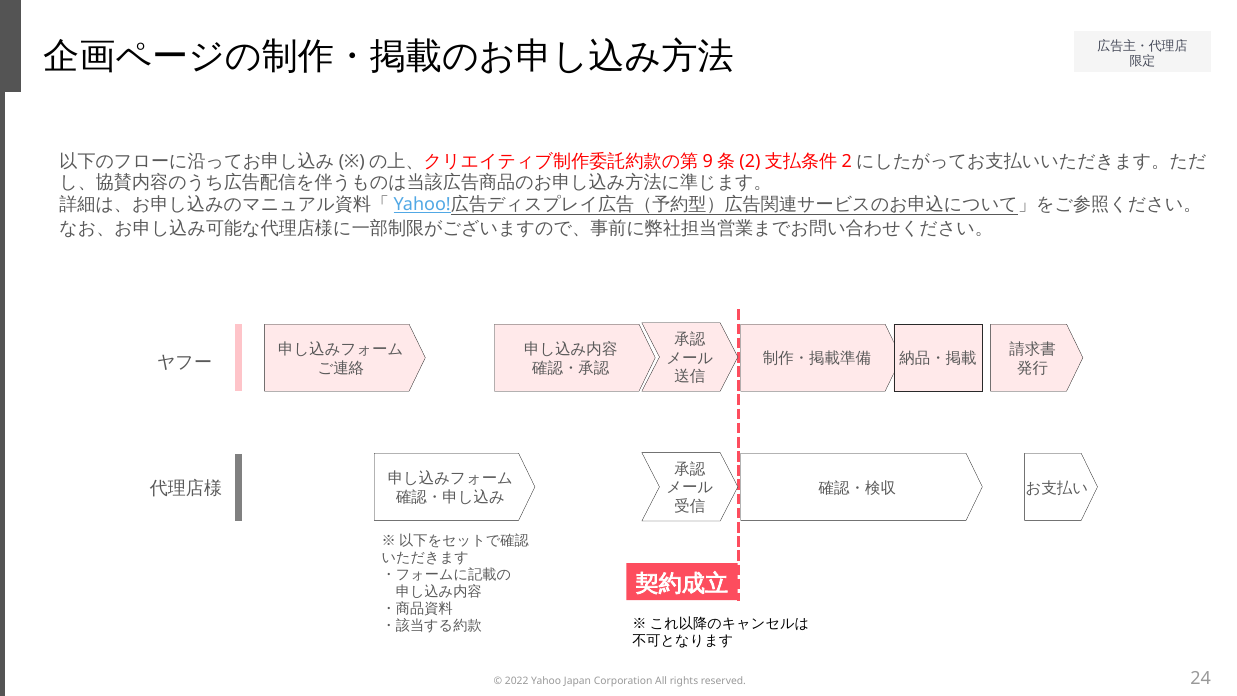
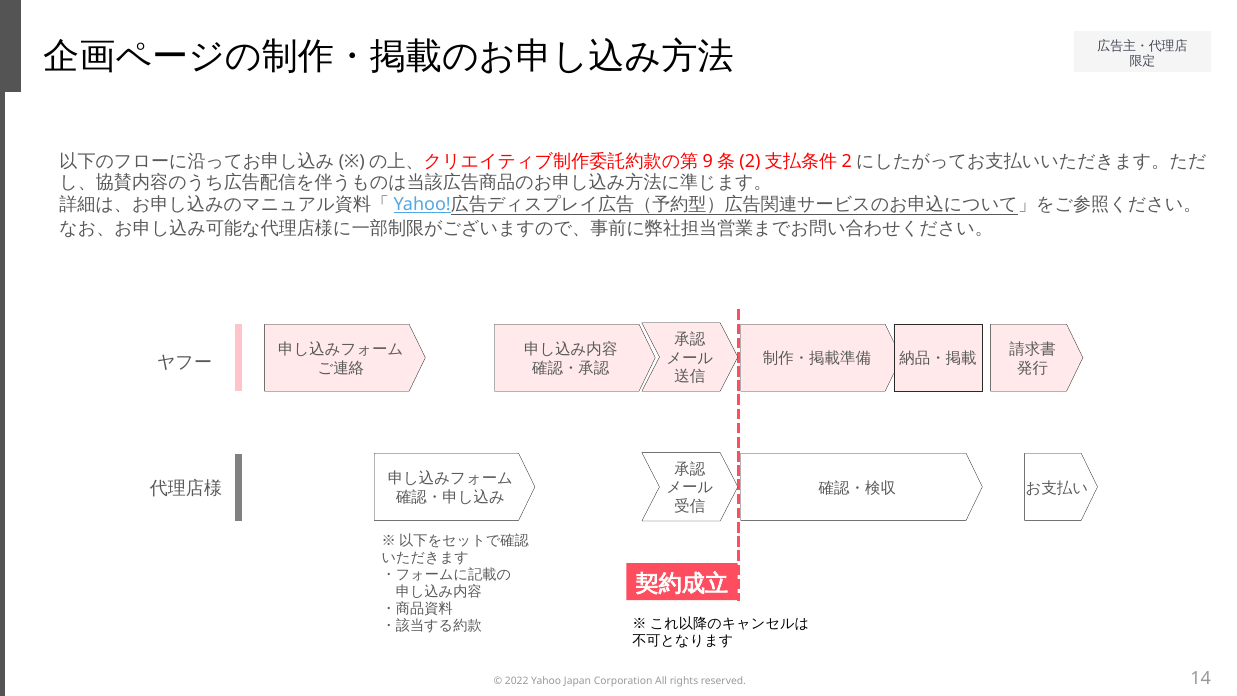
24: 24 -> 14 (1201, 679)
